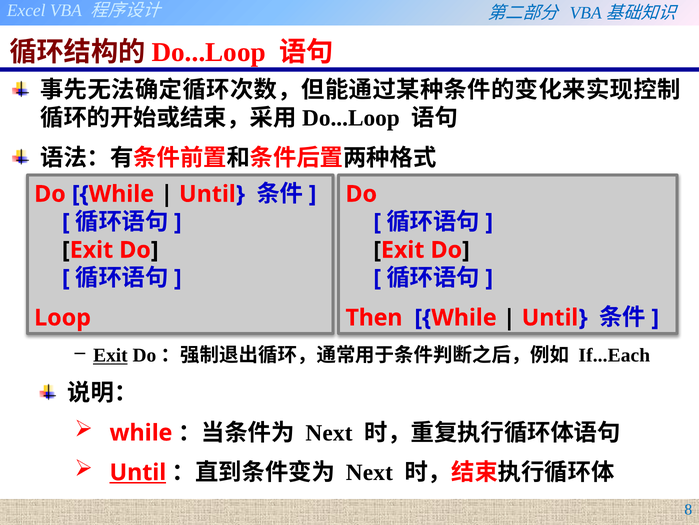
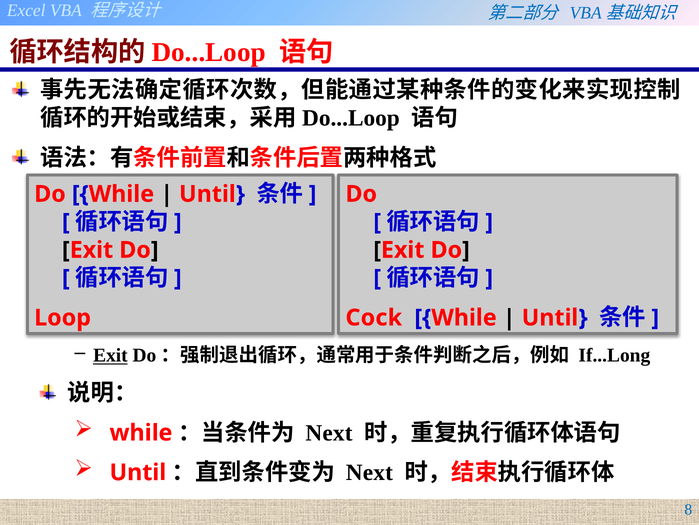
Then: Then -> Cock (374, 317)
If...Each: If...Each -> If...Long (614, 355)
Until underline: present -> none (138, 472)
